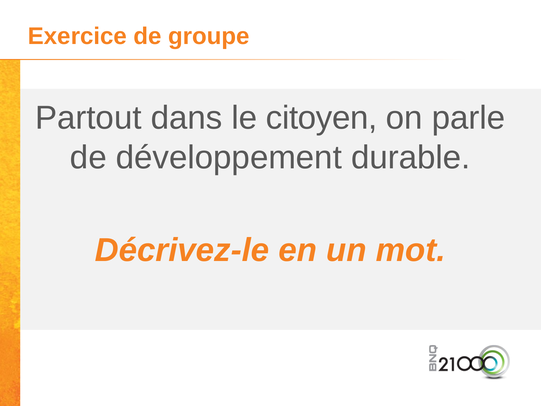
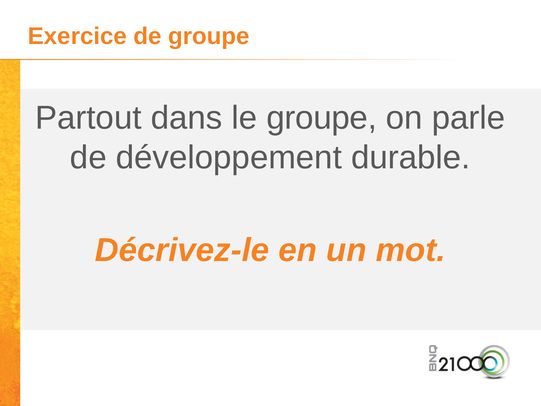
le citoyen: citoyen -> groupe (322, 118)
